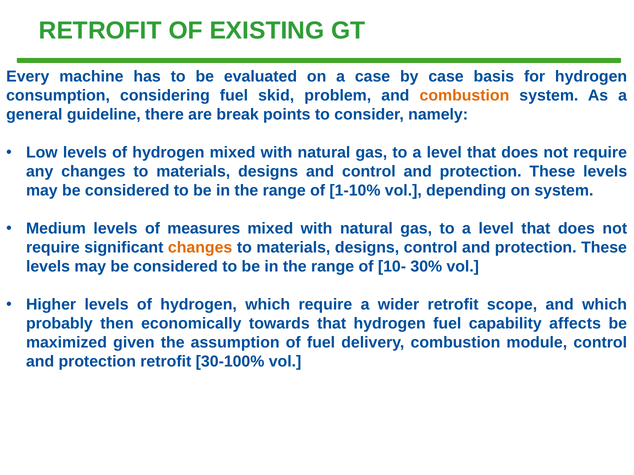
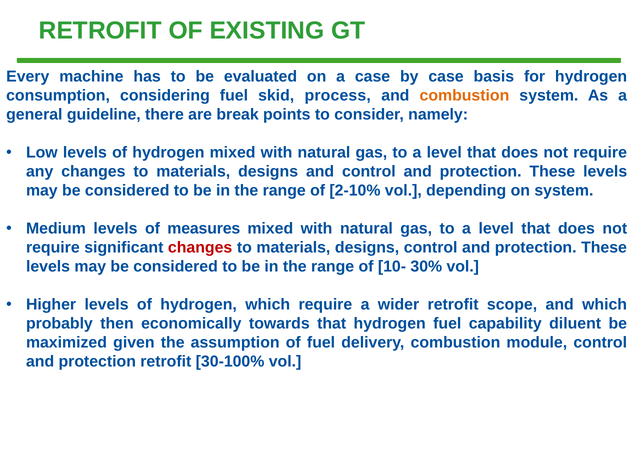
problem: problem -> process (338, 96)
1-10%: 1-10% -> 2-10% (355, 191)
changes colour: orange -> red (200, 248)
affects: affects -> diluent (575, 324)
